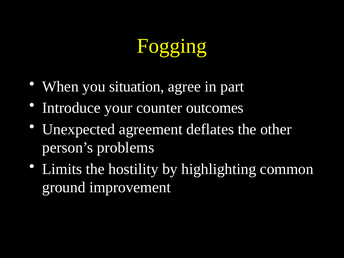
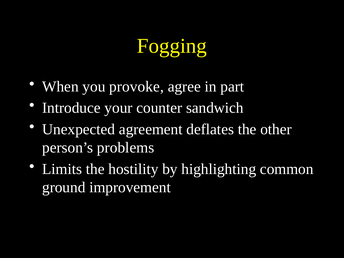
situation: situation -> provoke (137, 86)
outcomes: outcomes -> sandwich (215, 108)
